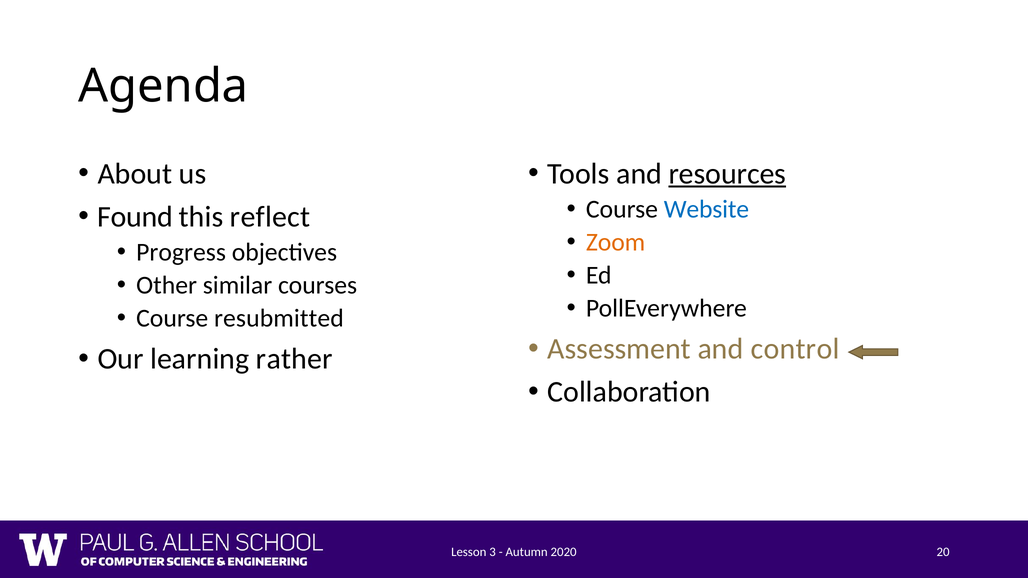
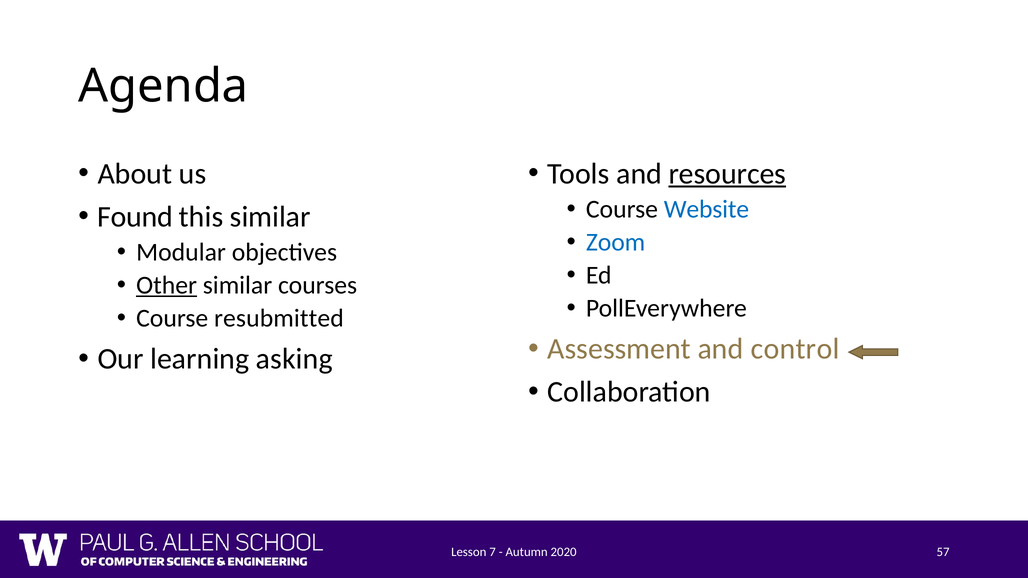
this reflect: reflect -> similar (270, 217)
Zoom colour: orange -> blue (616, 242)
Progress: Progress -> Modular (181, 252)
Other underline: none -> present (167, 285)
rather: rather -> asking (294, 359)
3: 3 -> 7 (493, 552)
20: 20 -> 57 (943, 552)
